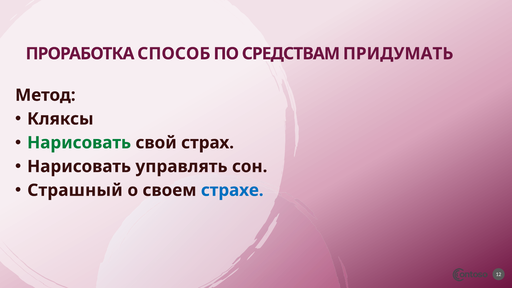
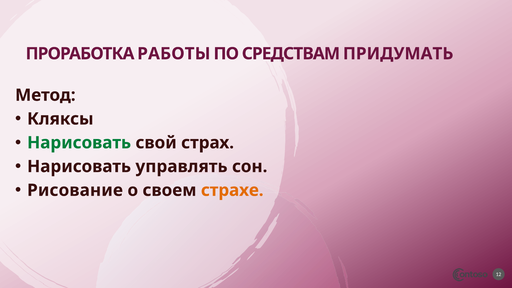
СПОСОБ: СПОСОБ -> РАБОТЫ (174, 54)
Страшный: Страшный -> Рисование (75, 190)
страхе colour: blue -> orange (232, 190)
